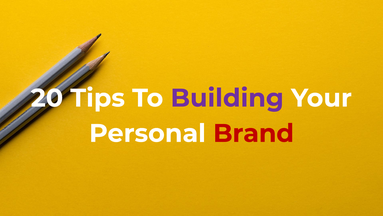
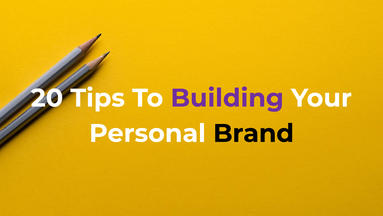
Brand colour: red -> black (254, 133)
